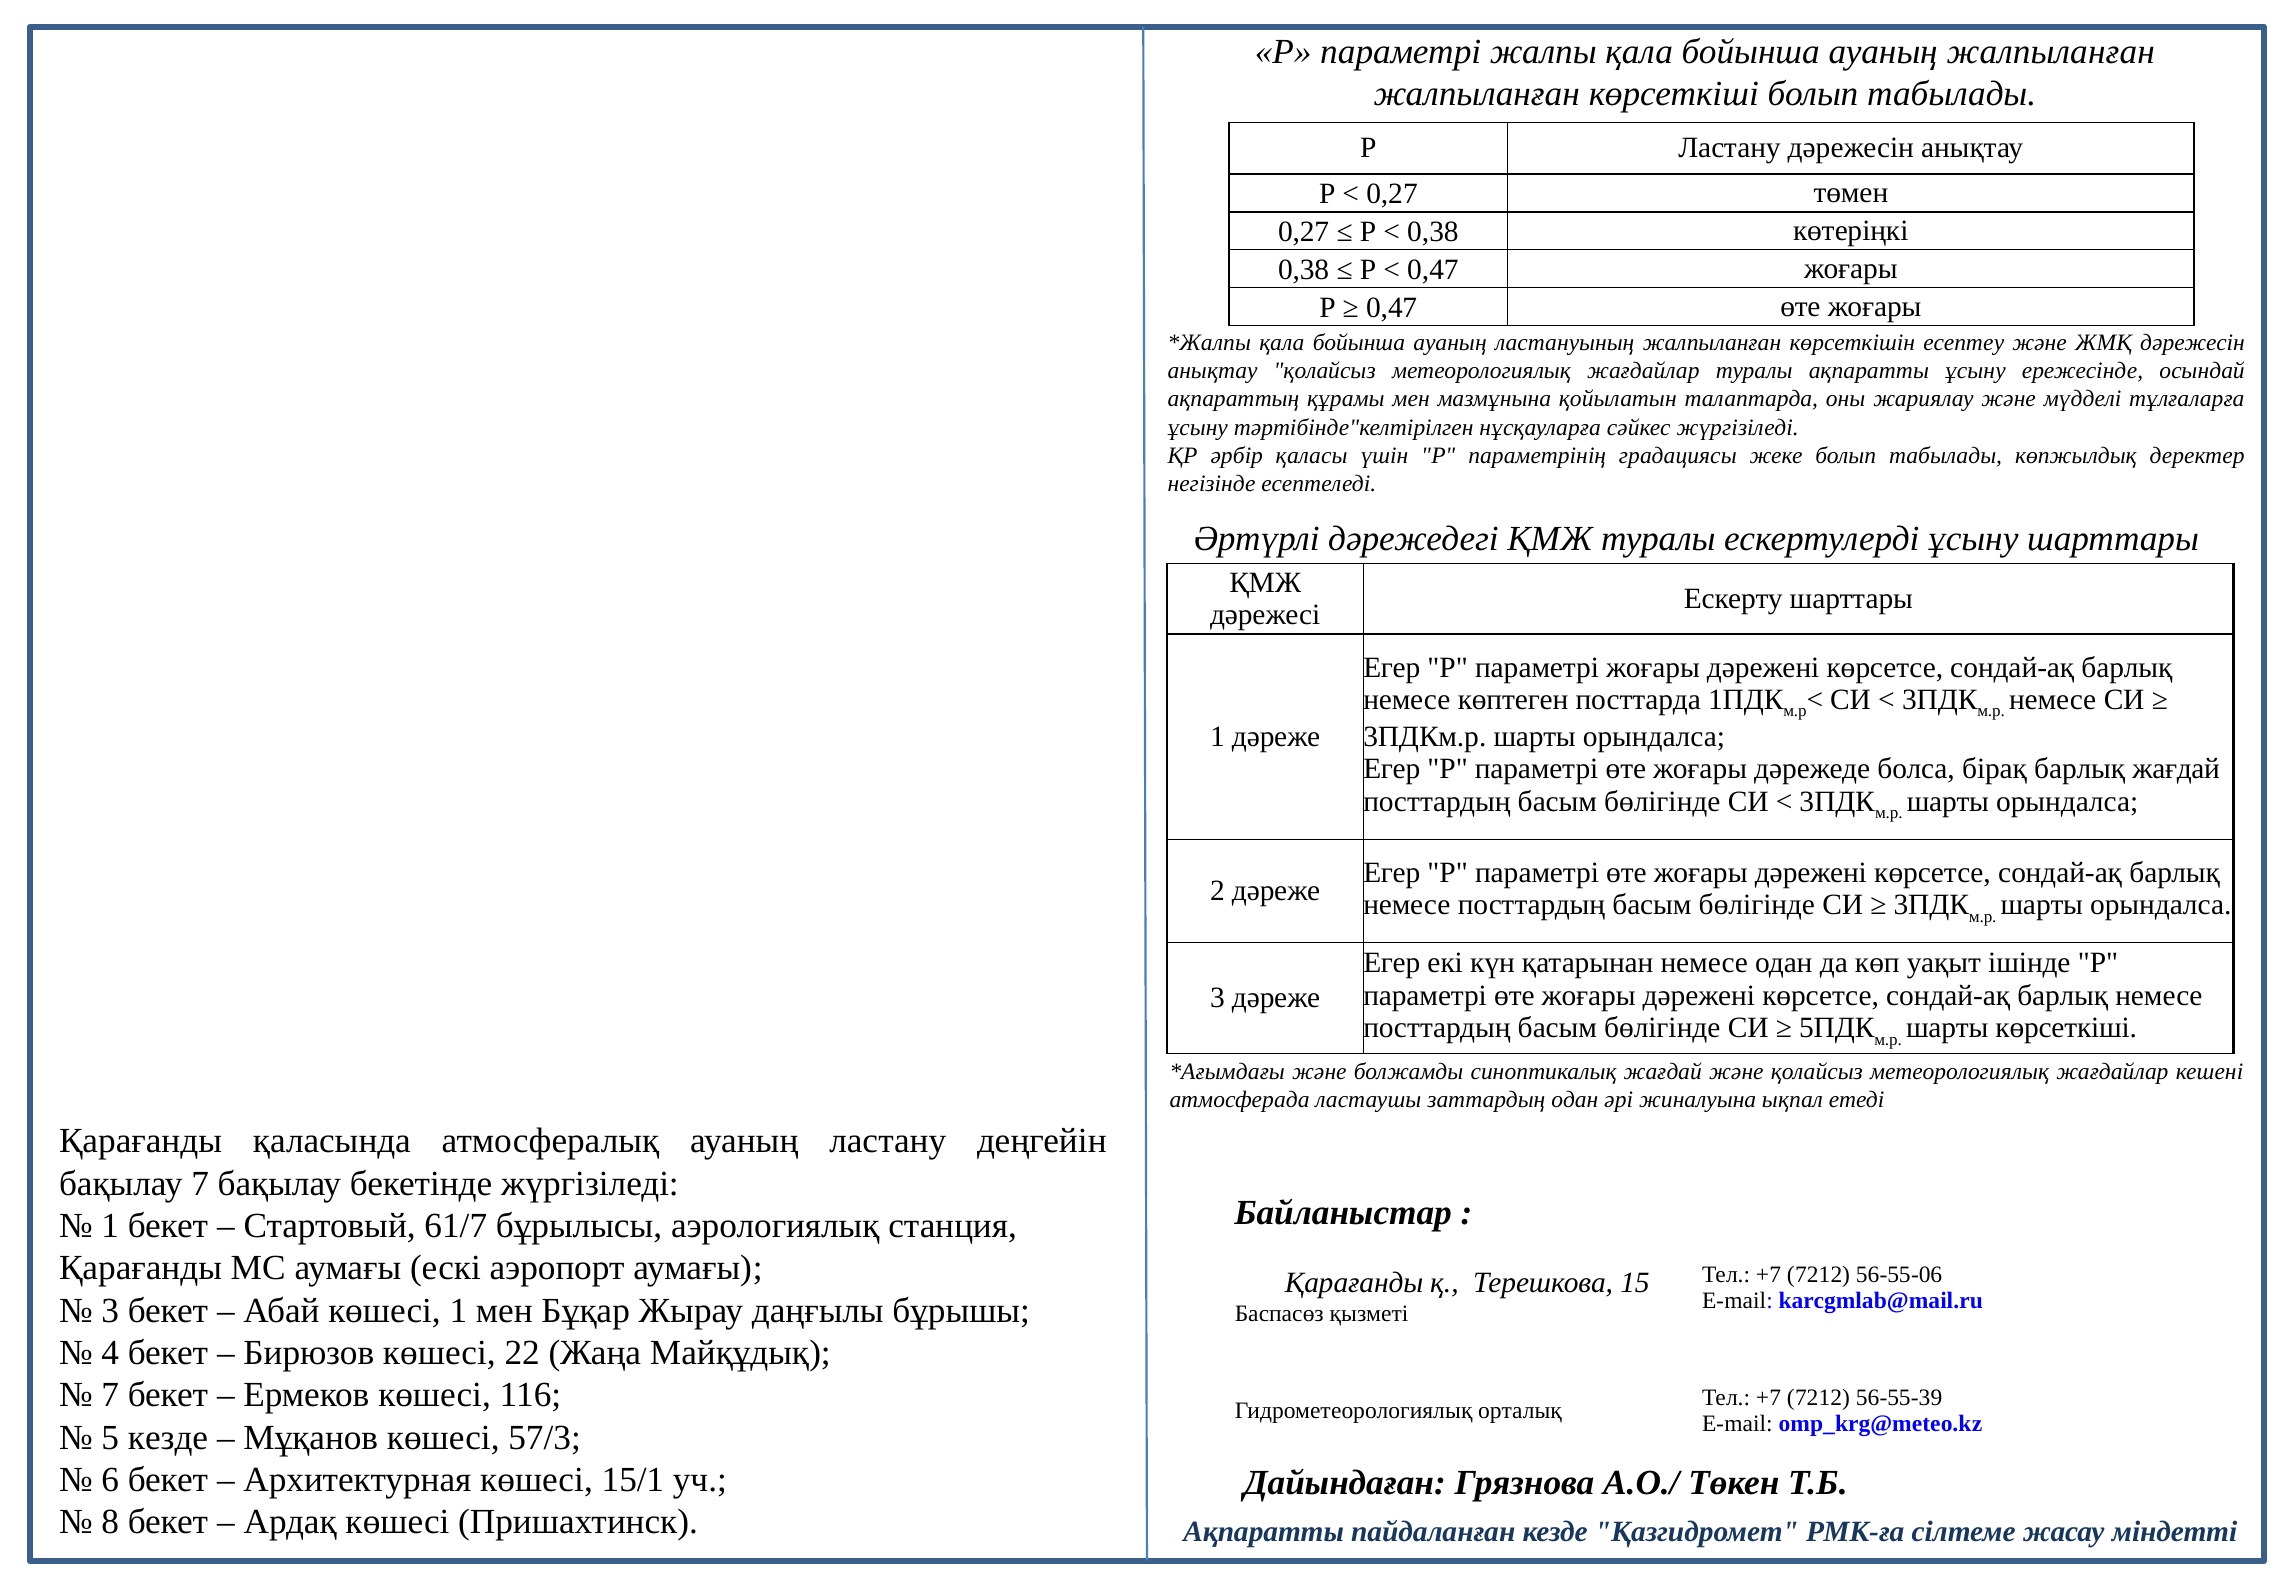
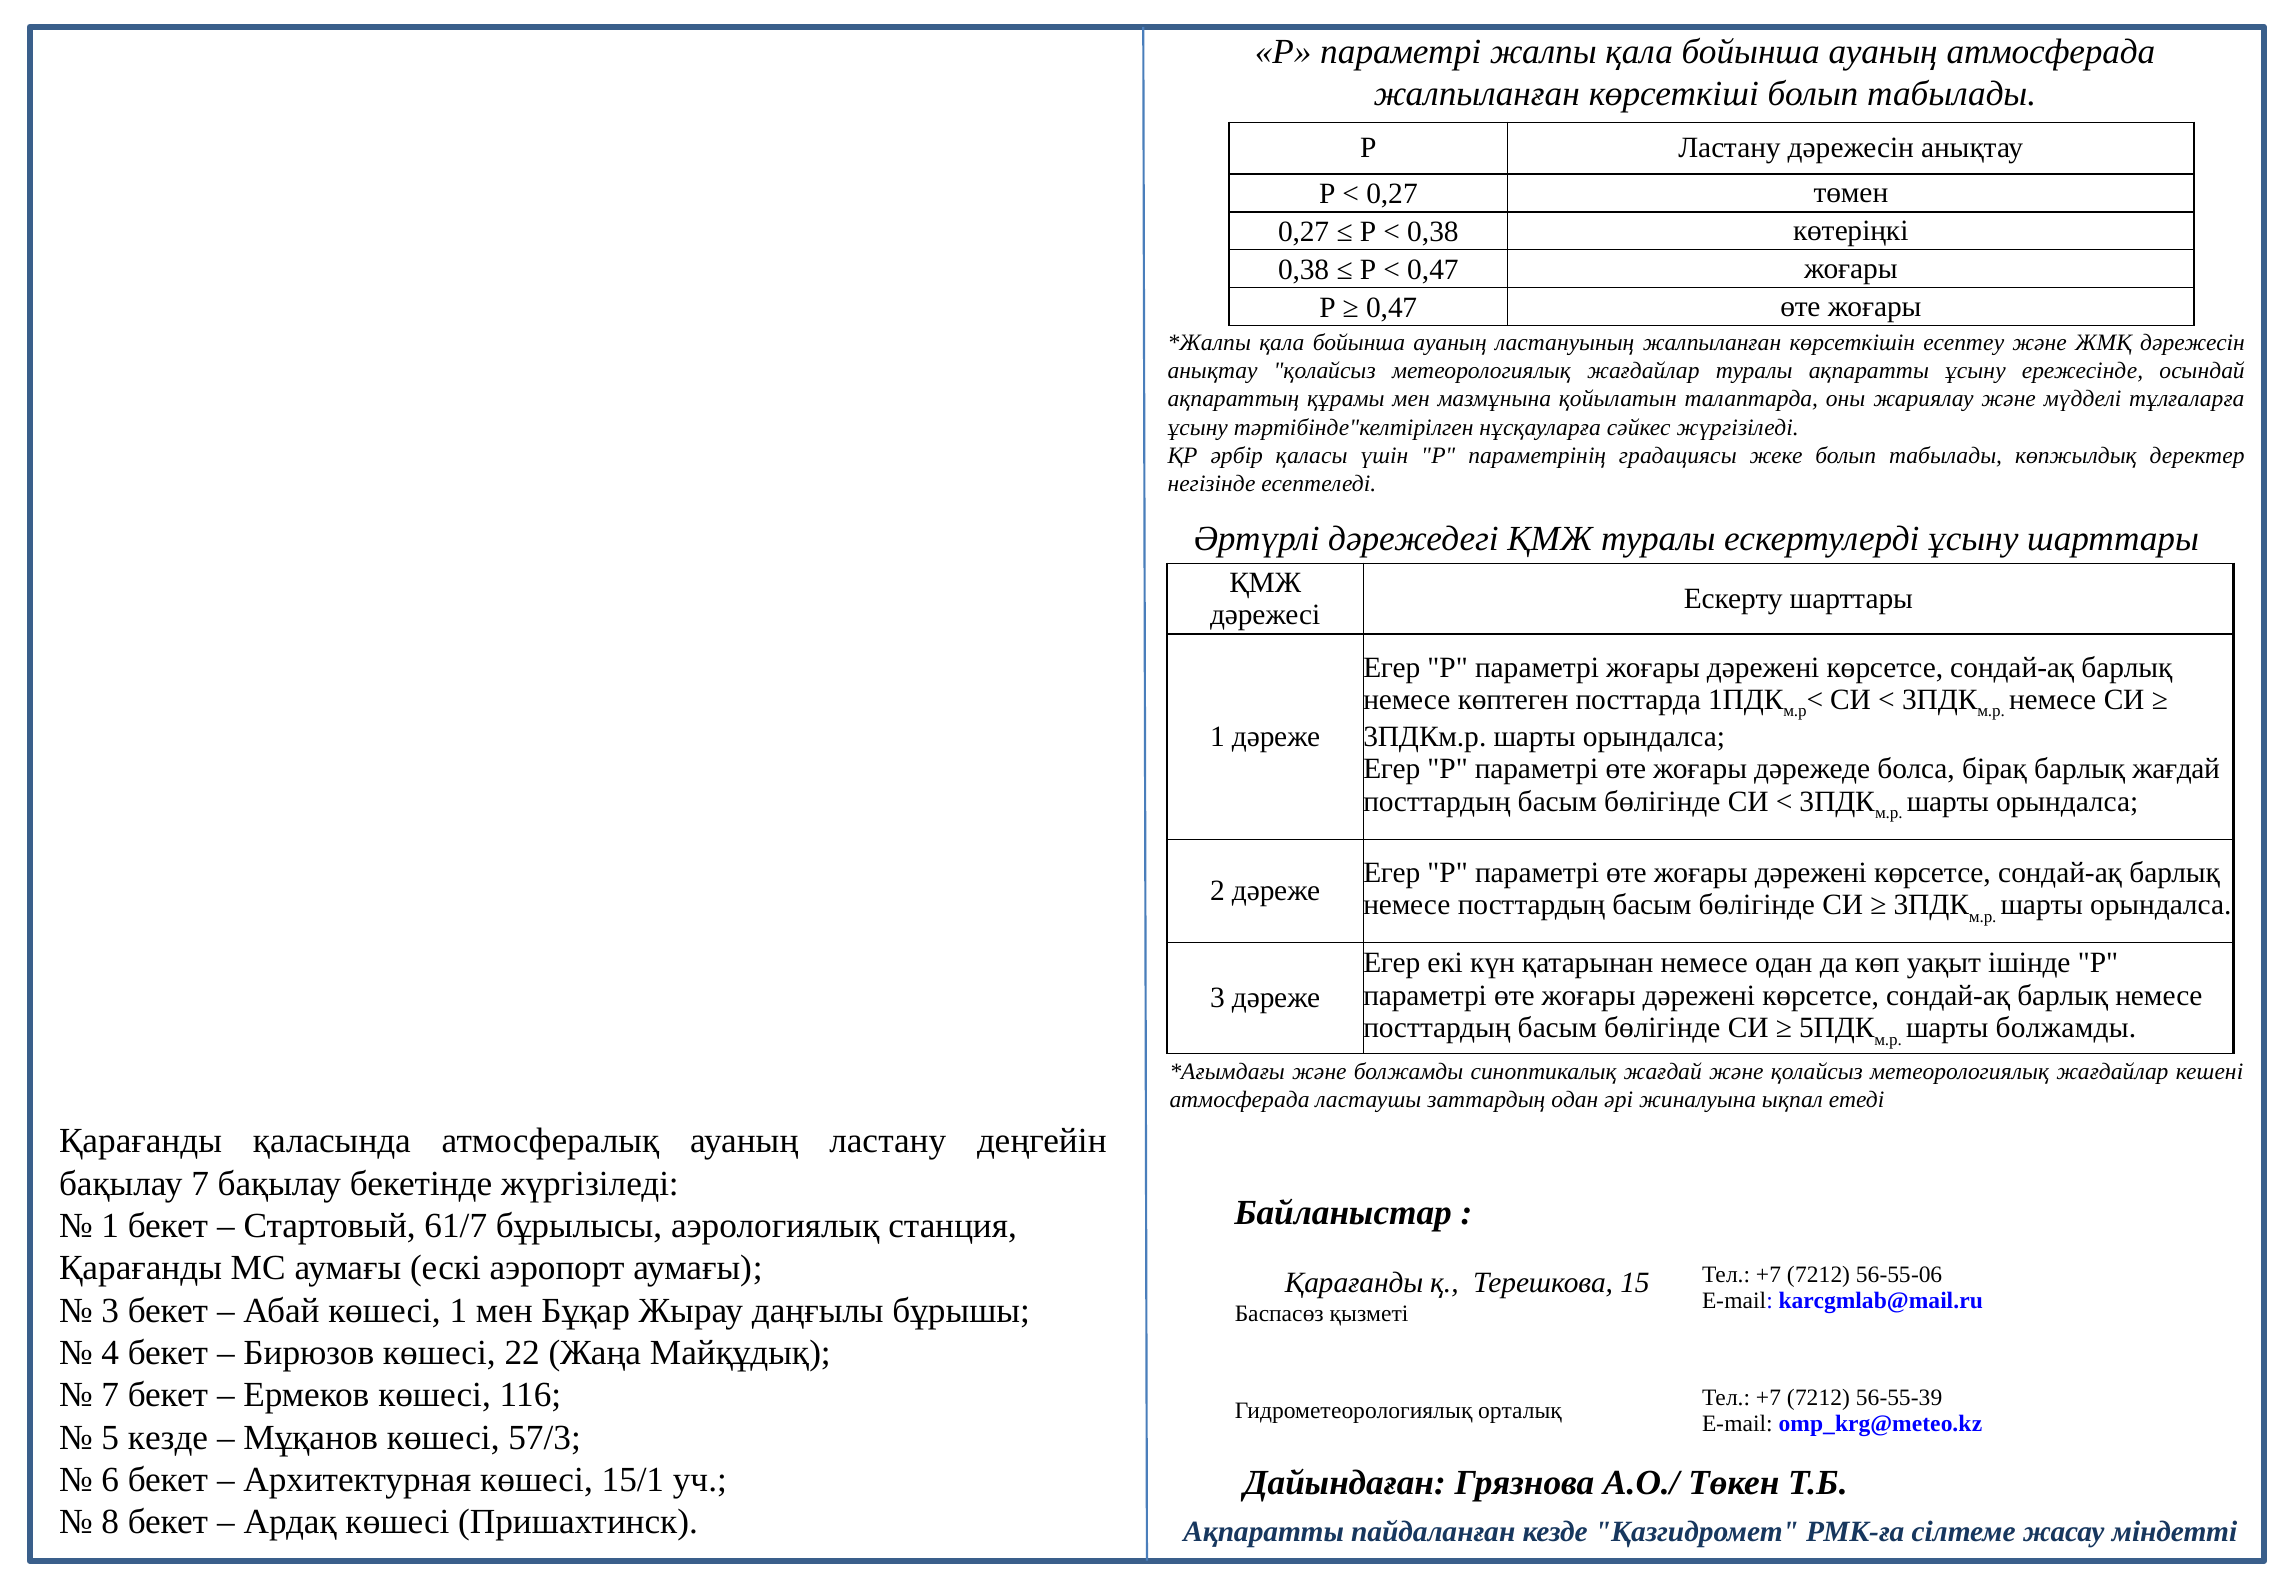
ауаның жалпыланған: жалпыланған -> атмосферада (2051, 52)
шарты көрсеткіші: көрсеткіші -> болжамды (2066, 1028)
